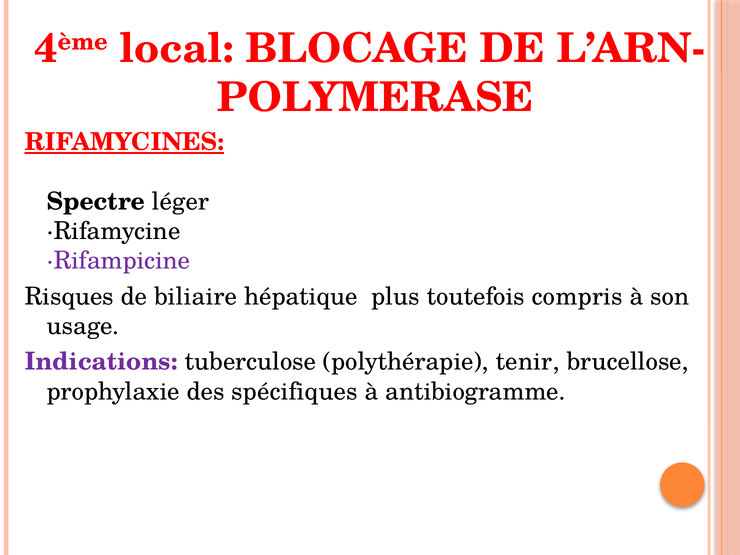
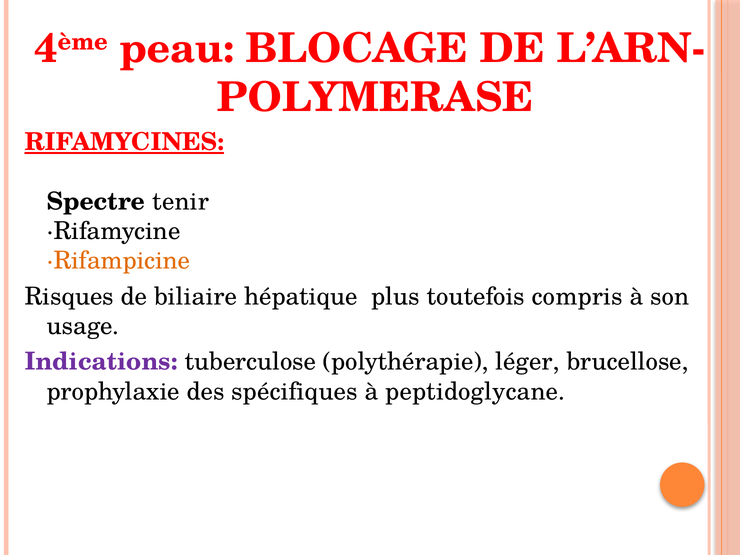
local: local -> peau (177, 48)
léger: léger -> tenir (181, 201)
·Rifampicine colour: purple -> orange (118, 261)
tenir: tenir -> léger (528, 362)
antibiogramme: antibiogramme -> peptidoglycane (475, 391)
